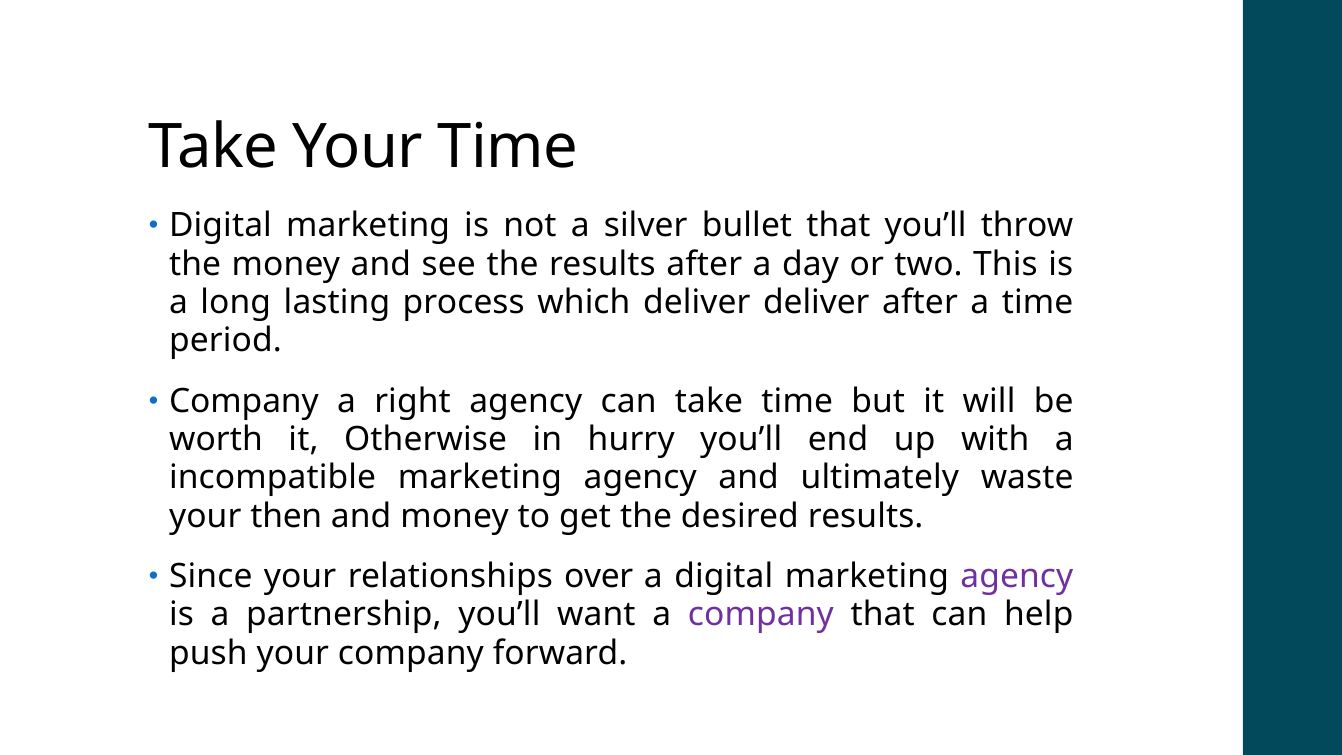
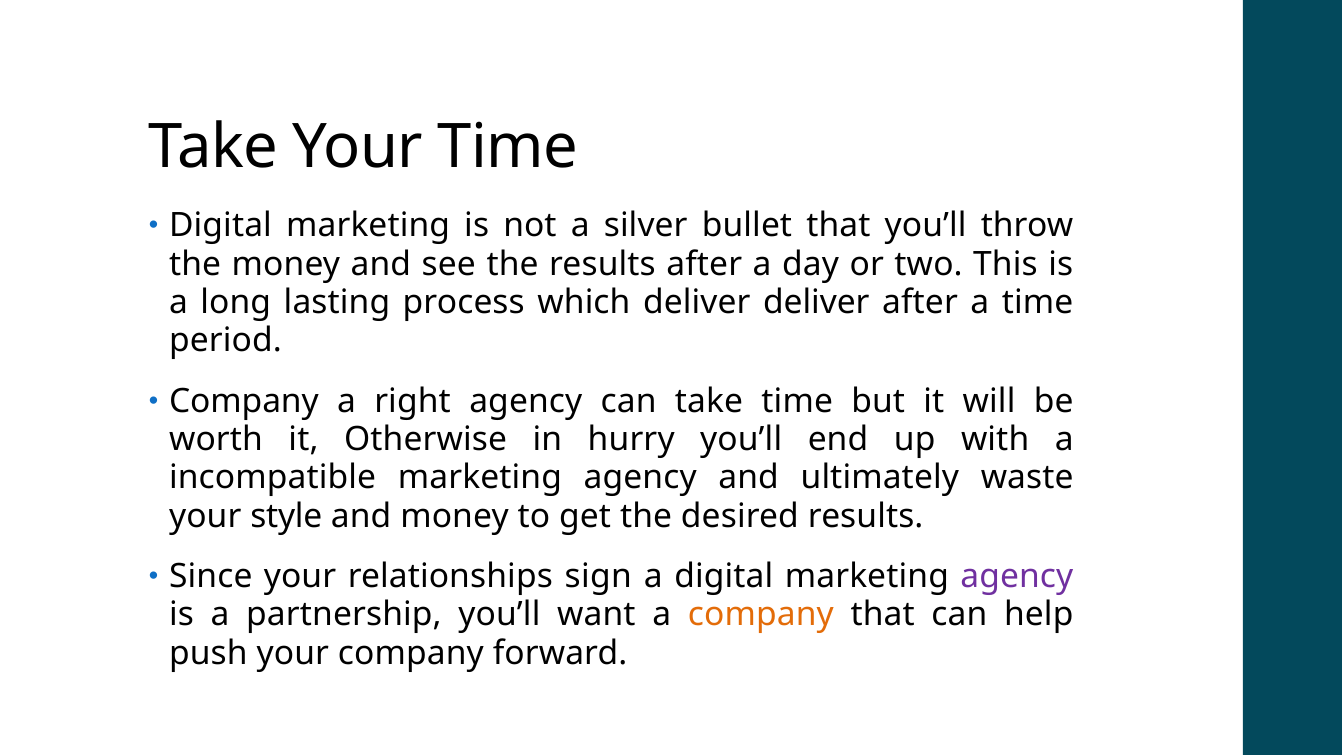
then: then -> style (286, 516)
over: over -> sign (598, 577)
company colour: purple -> orange (761, 615)
